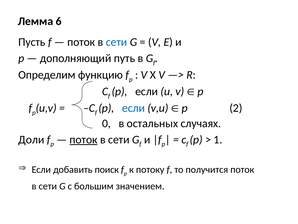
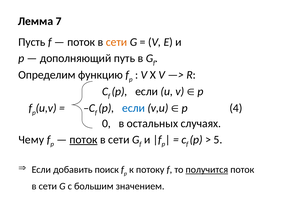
6: 6 -> 7 (59, 21)
сети colour: blue -> orange (117, 42)
2: 2 -> 4 (236, 108)
Доли: Доли -> Чему (31, 139)
1: 1 -> 5 (218, 139)
получится underline: none -> present (207, 169)
